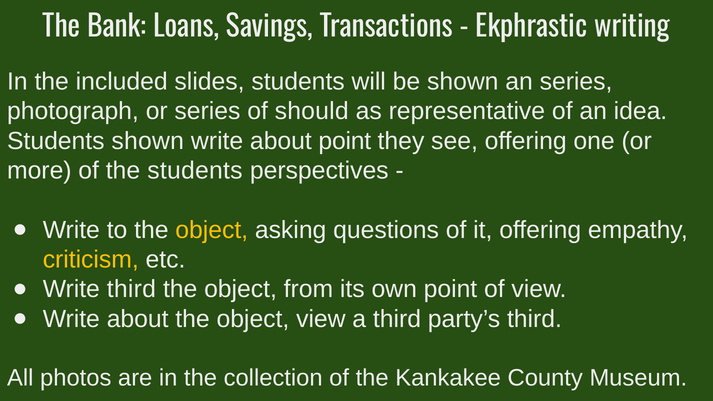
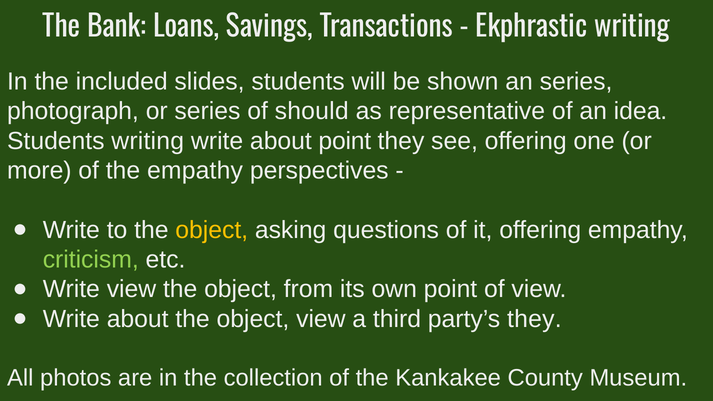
Students shown: shown -> writing (148, 141)
the students: students -> empathy (195, 171)
criticism colour: yellow -> light green (91, 260)
Write third: third -> view (131, 289)
party’s third: third -> they (534, 319)
